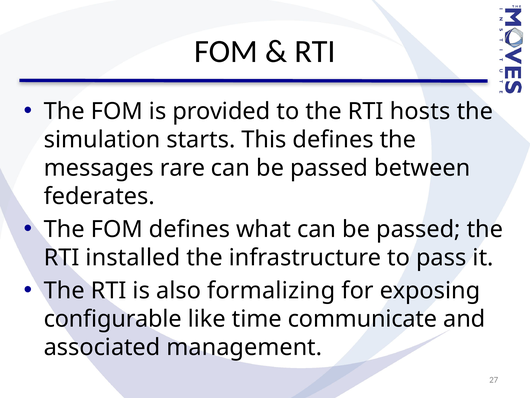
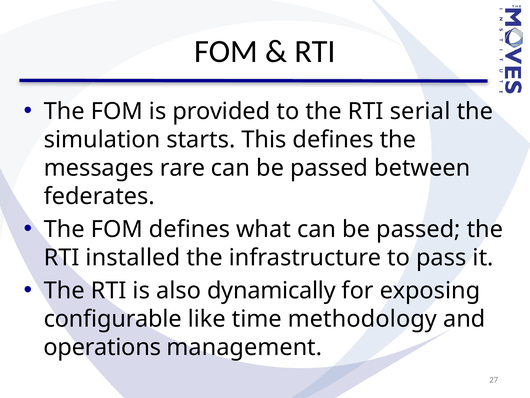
hosts: hosts -> serial (420, 111)
formalizing: formalizing -> dynamically (271, 290)
communicate: communicate -> methodology (362, 319)
associated: associated -> operations (102, 347)
